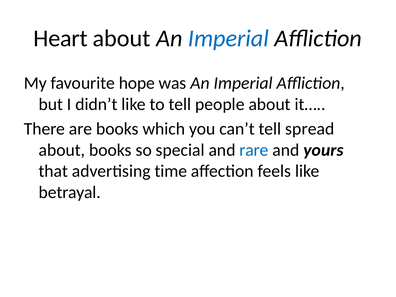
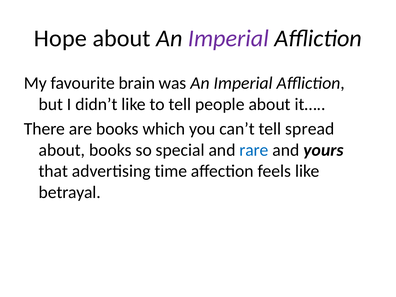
Heart: Heart -> Hope (60, 38)
Imperial colour: blue -> purple (228, 38)
hope: hope -> brain (137, 83)
